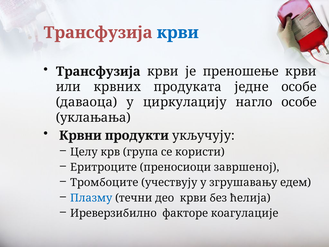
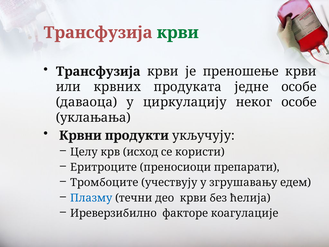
крви colour: blue -> green (178, 33)
нагло: нагло -> неког (254, 102)
група: група -> исход (141, 152)
завршеној: завршеној -> препарати (247, 167)
